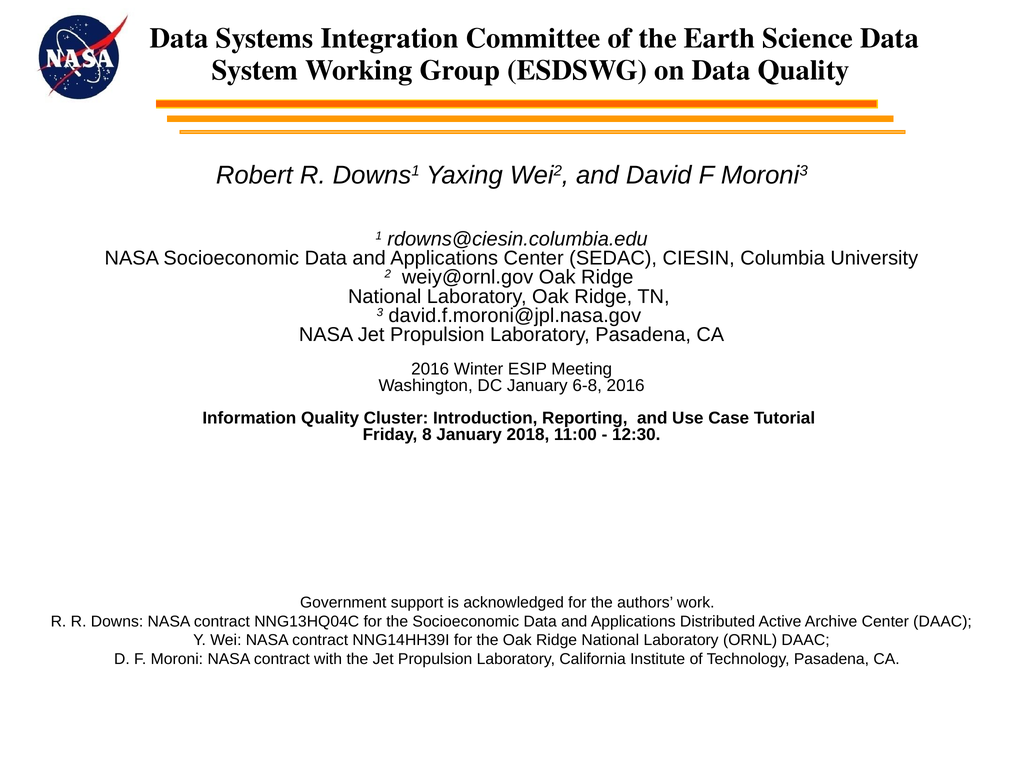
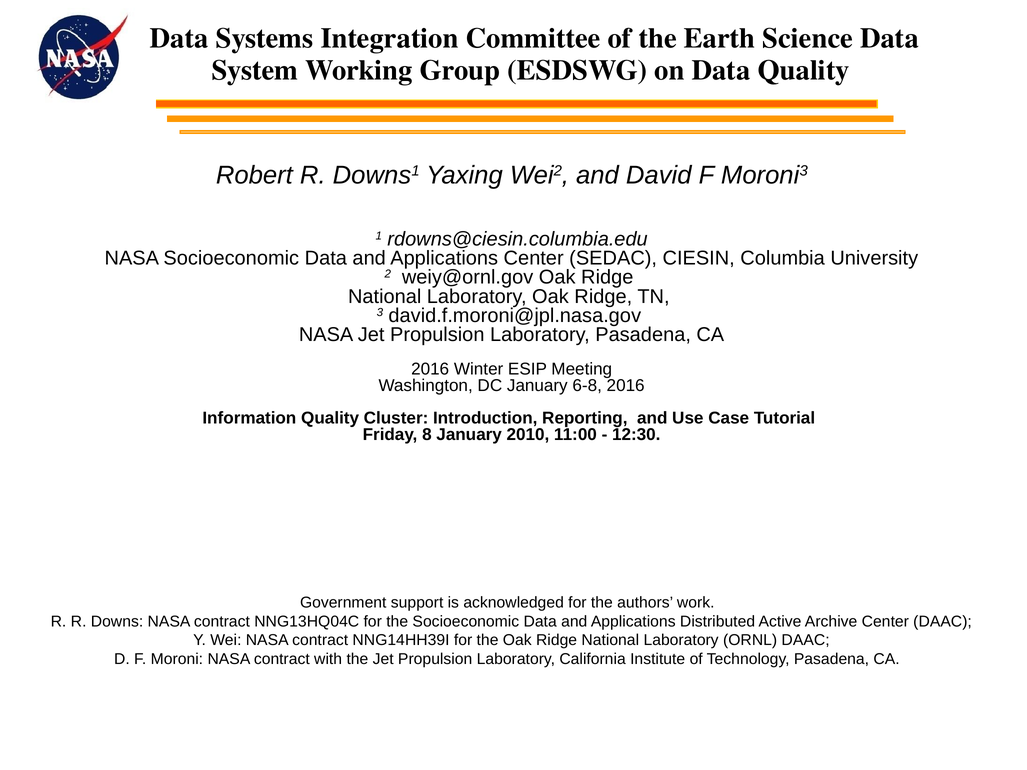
2018: 2018 -> 2010 (528, 435)
